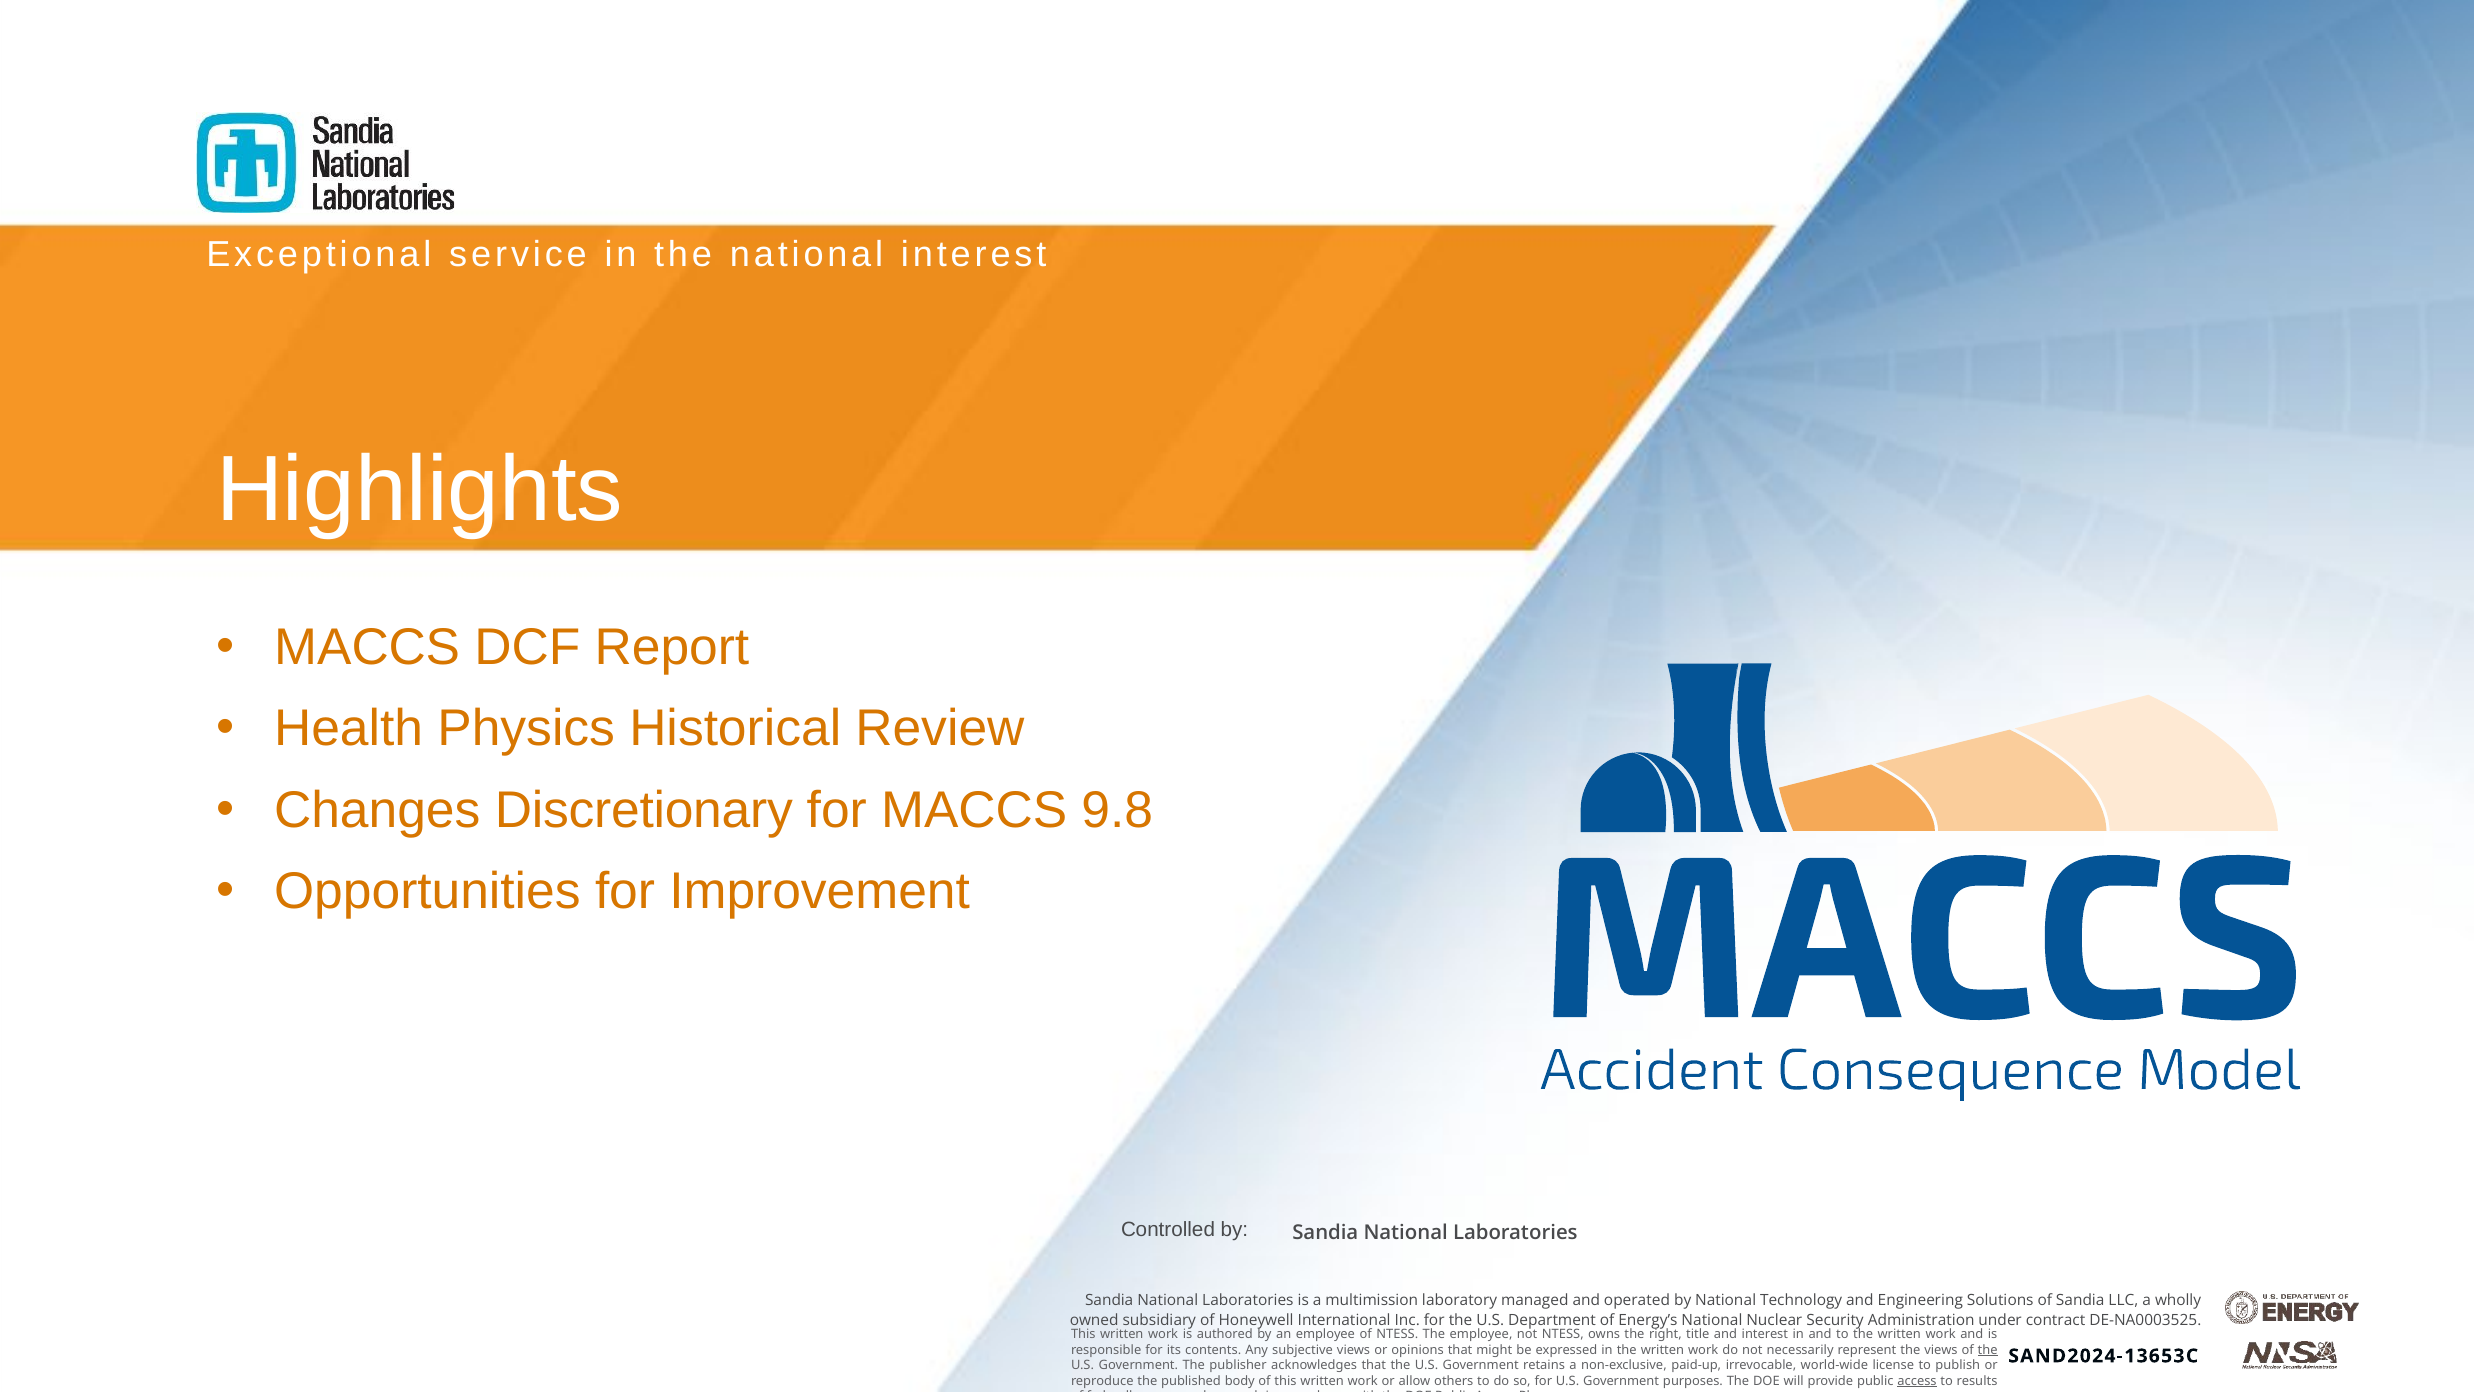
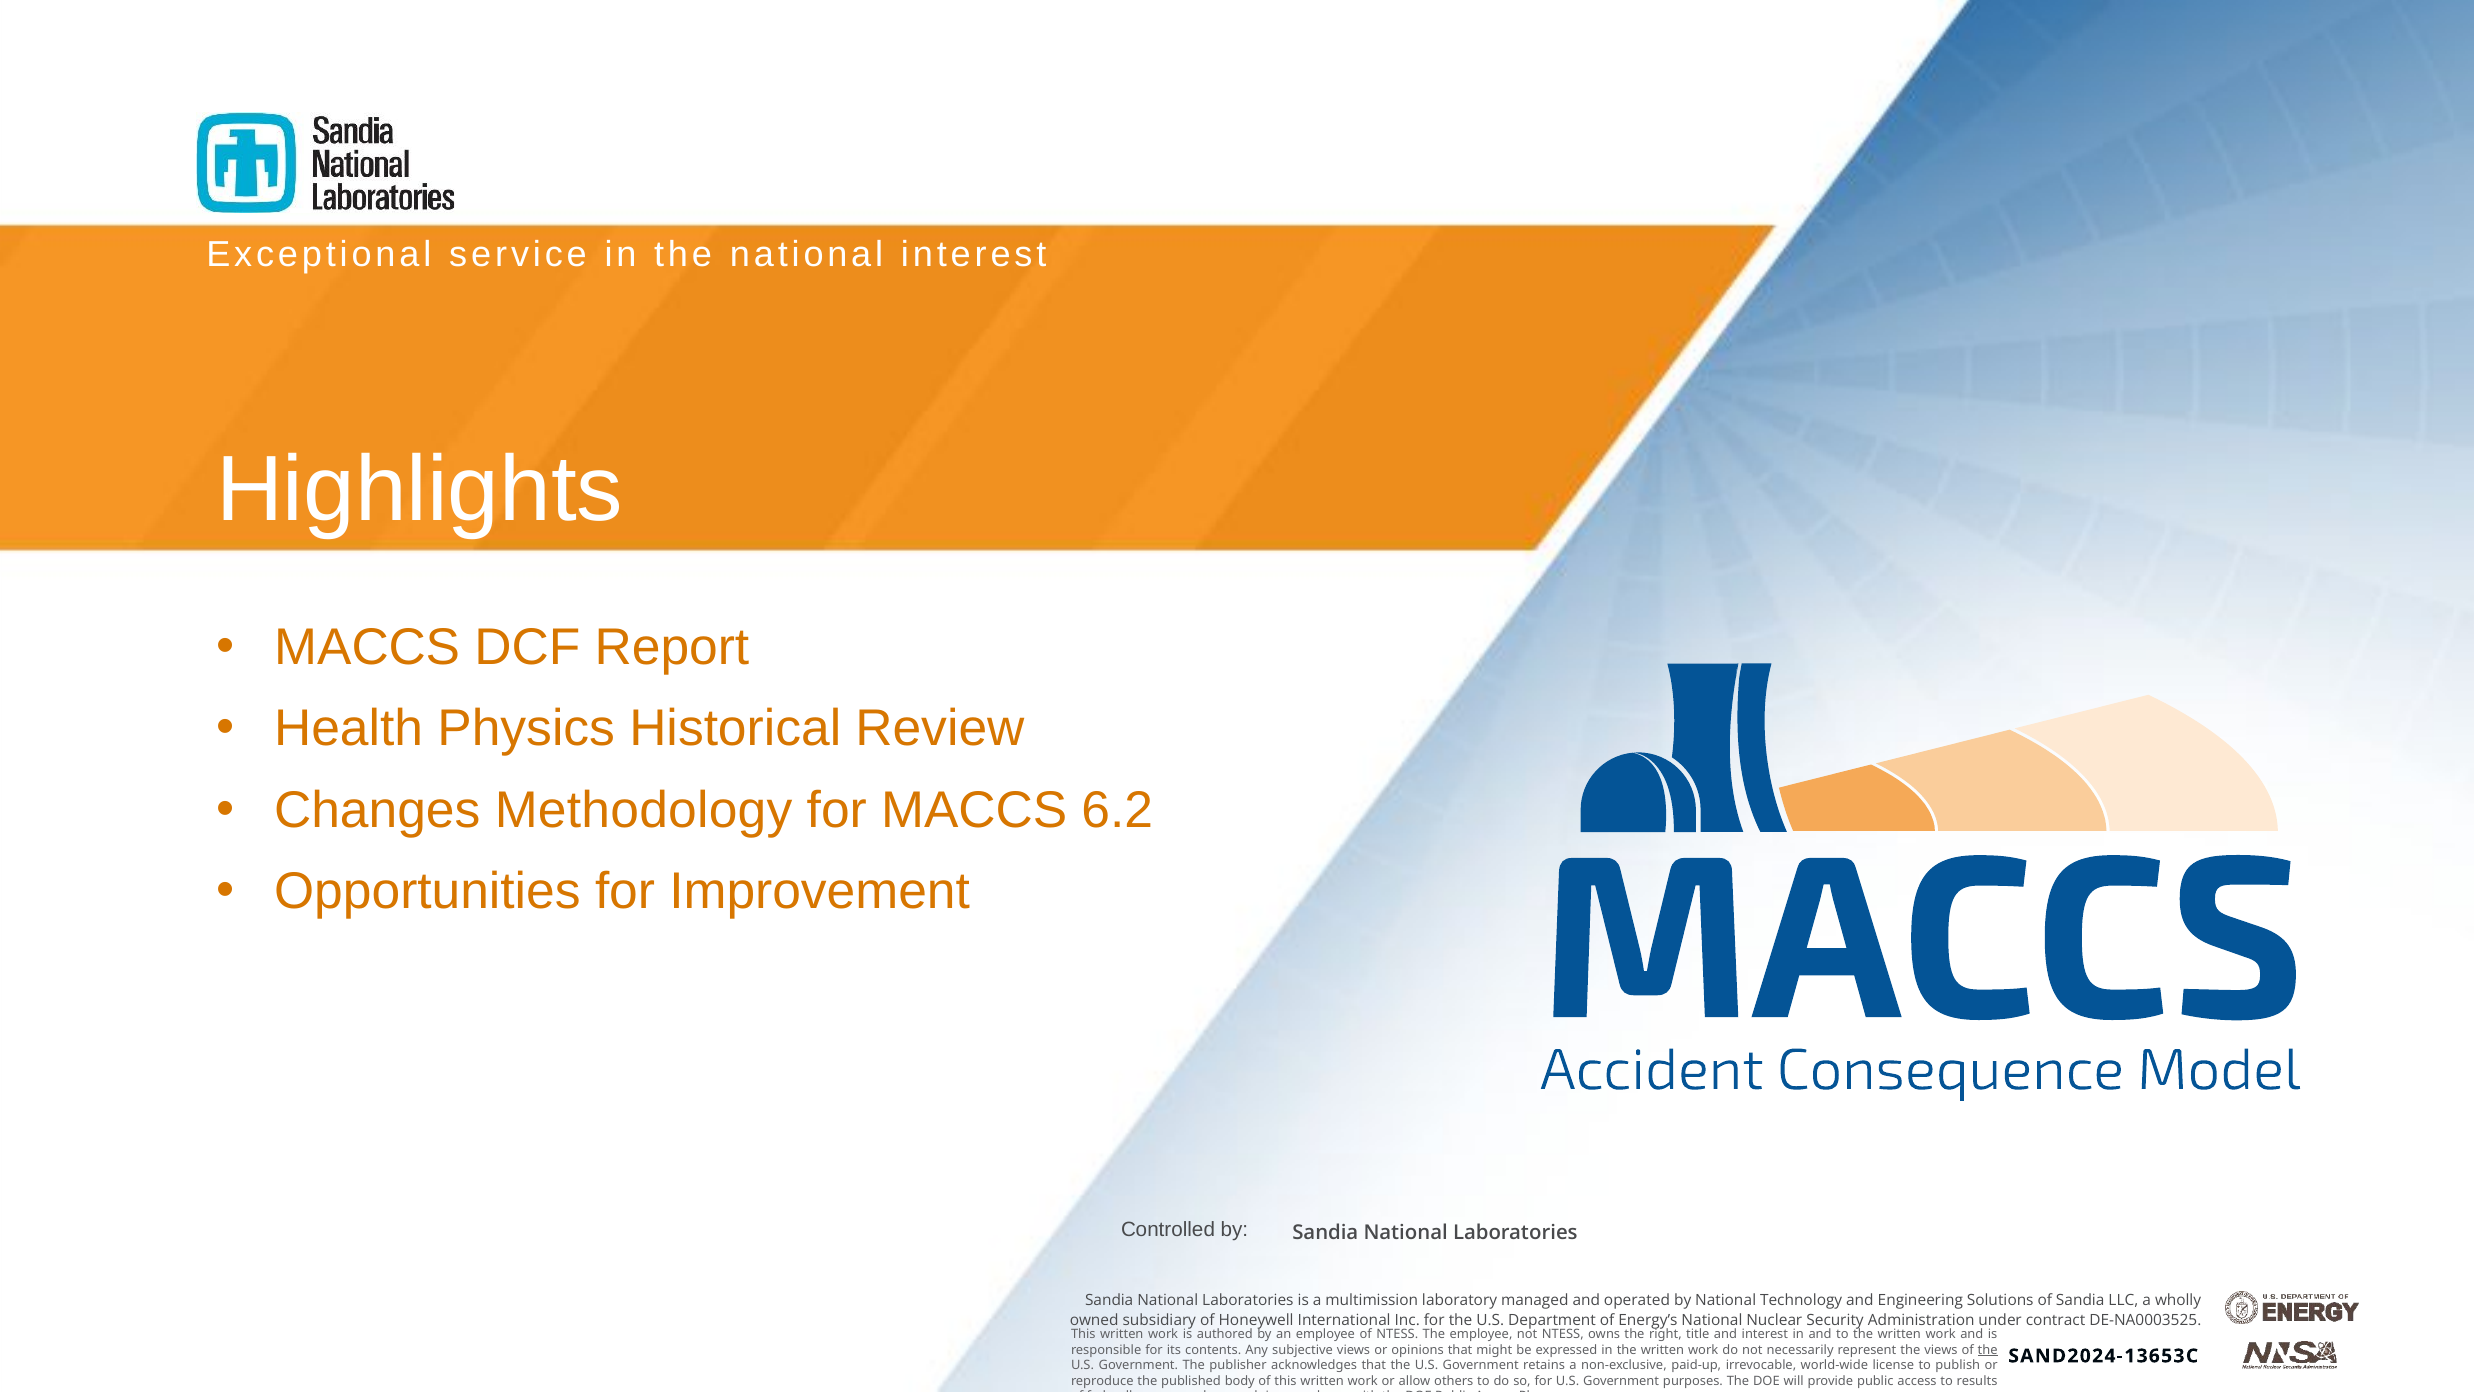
Discretionary: Discretionary -> Methodology (644, 810)
9.8: 9.8 -> 6.2 (1117, 810)
access underline: present -> none (1917, 1381)
